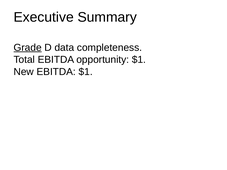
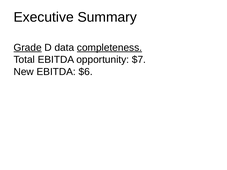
completeness underline: none -> present (110, 48)
opportunity $1: $1 -> $7 (139, 60)
EBITDA $1: $1 -> $6 (86, 72)
